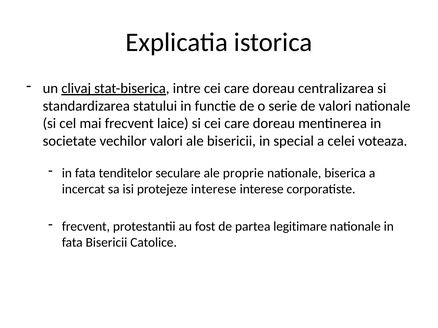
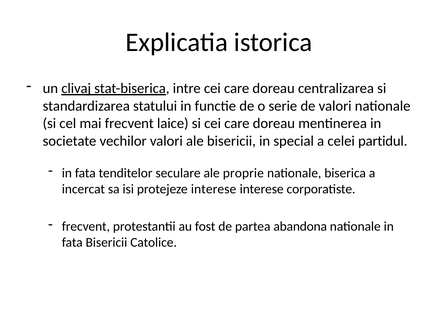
voteaza: voteaza -> partidul (383, 141)
legitimare: legitimare -> abandona (300, 227)
